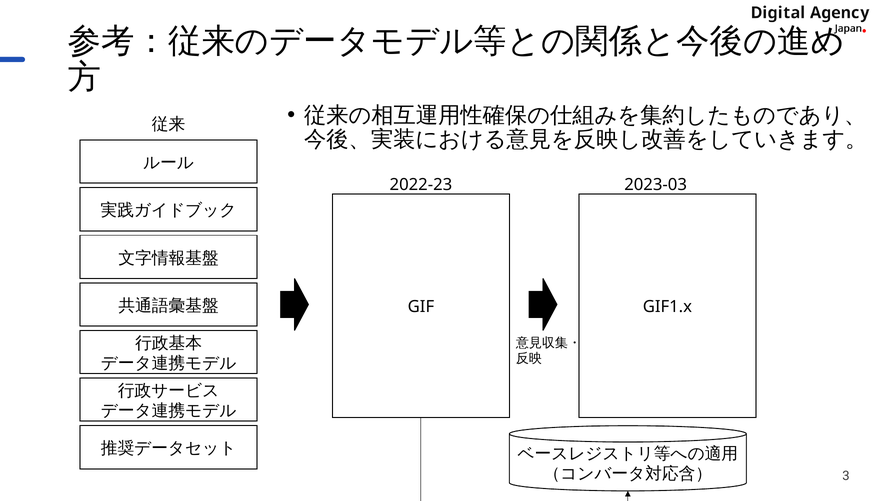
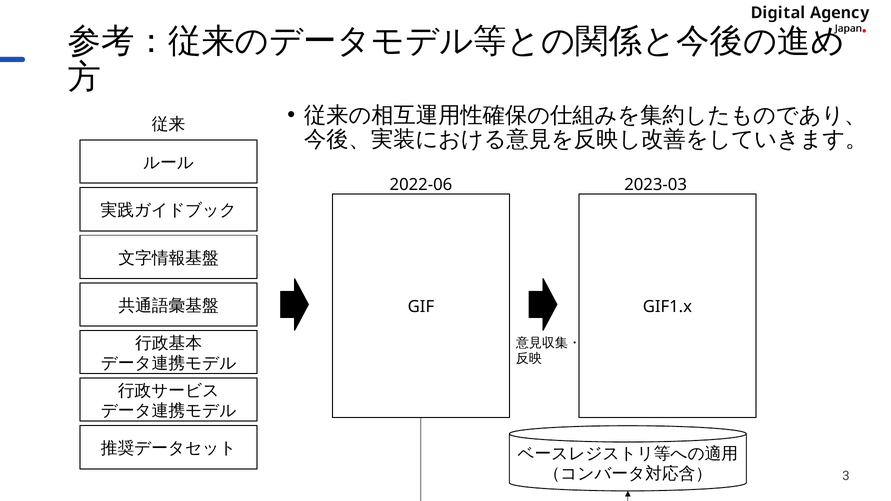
2022-23: 2022-23 -> 2022-06 (421, 185)
